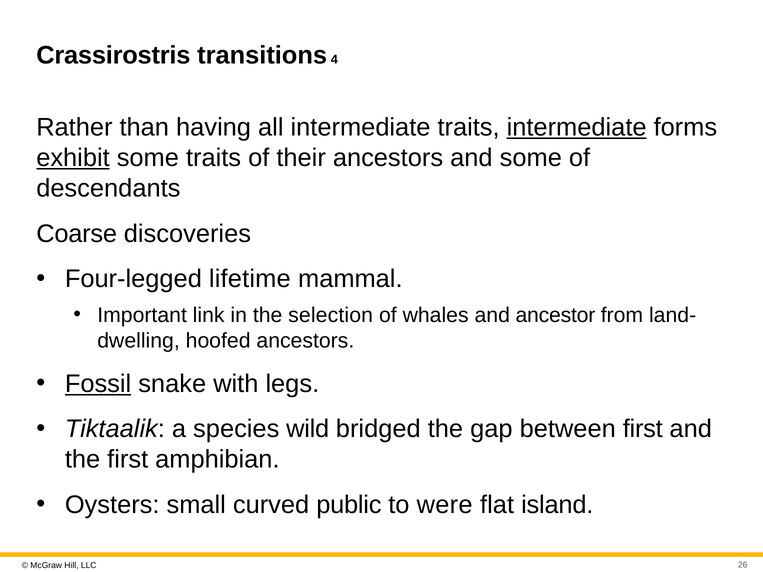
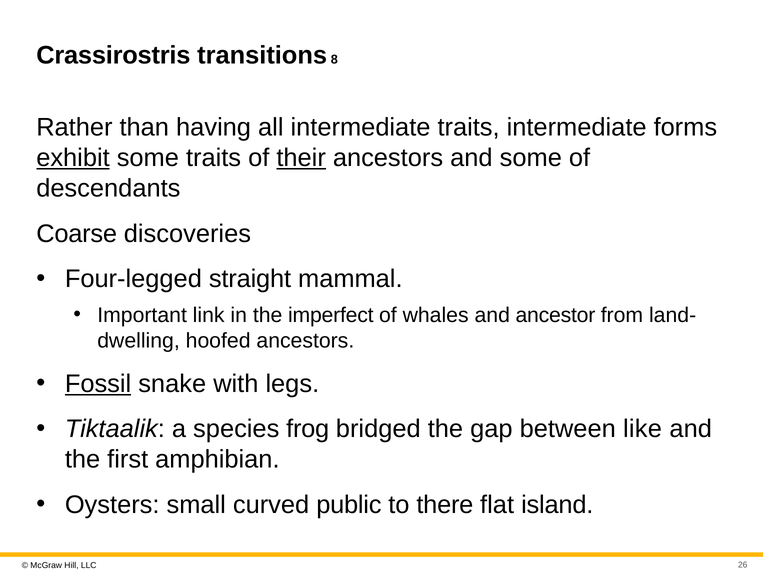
4: 4 -> 8 (334, 60)
intermediate underline: present -> none (577, 127)
their underline: none -> present (301, 158)
lifetime: lifetime -> straight (250, 279)
selection: selection -> imperfect (331, 315)
wild: wild -> frog (308, 429)
between first: first -> like (643, 429)
were: were -> there (445, 505)
